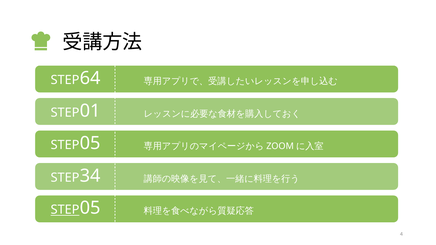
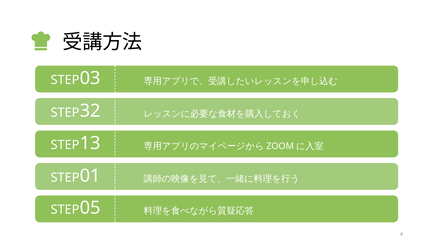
64: 64 -> 03 (90, 78)
01: 01 -> 32 (90, 111)
05: 05 -> 13 (90, 143)
34: 34 -> 01 (90, 176)
STEP underline: present -> none (65, 210)
